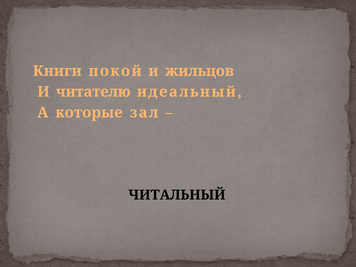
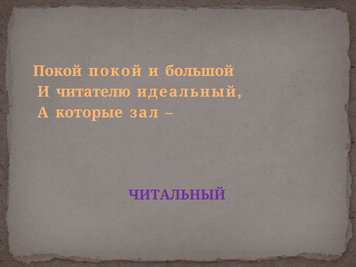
Книги: Книги -> Покой (57, 71)
жильцов: жильцов -> большой (200, 71)
ЧИТАЛЬНЫЙ colour: black -> purple (177, 195)
